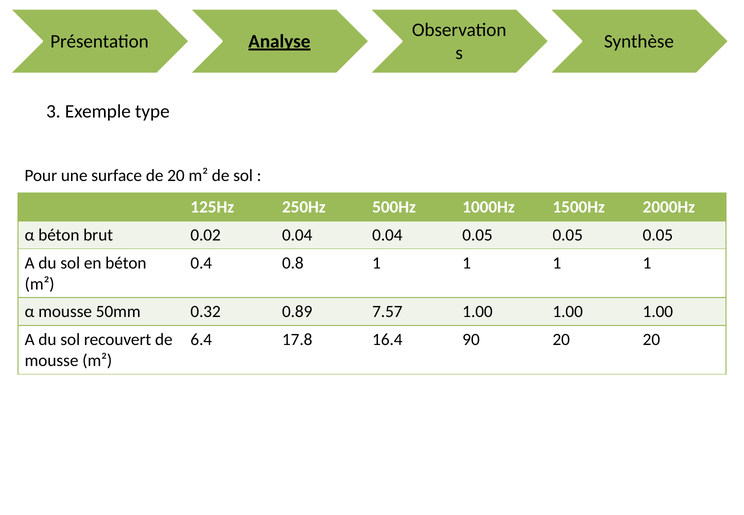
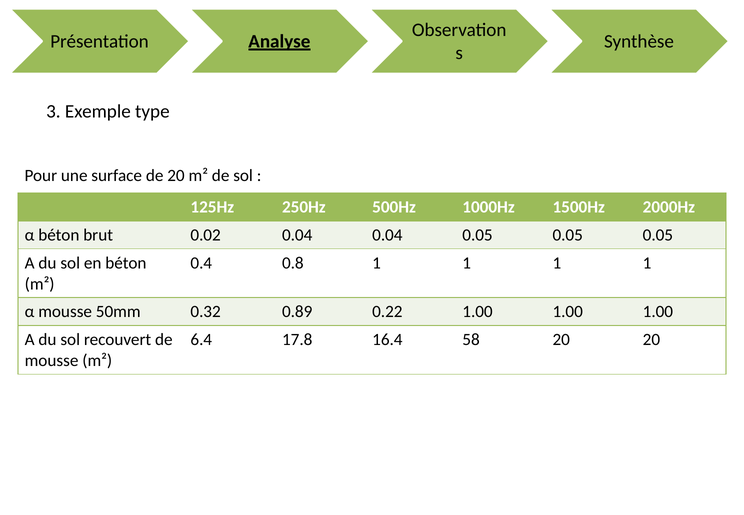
7.57: 7.57 -> 0.22 (387, 312)
90: 90 -> 58 (471, 340)
